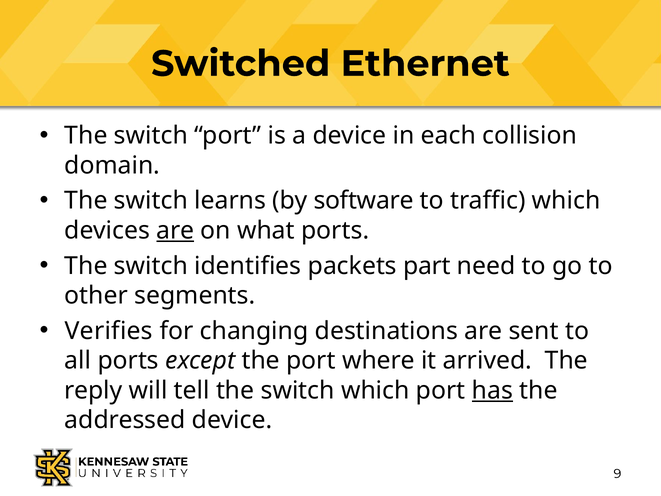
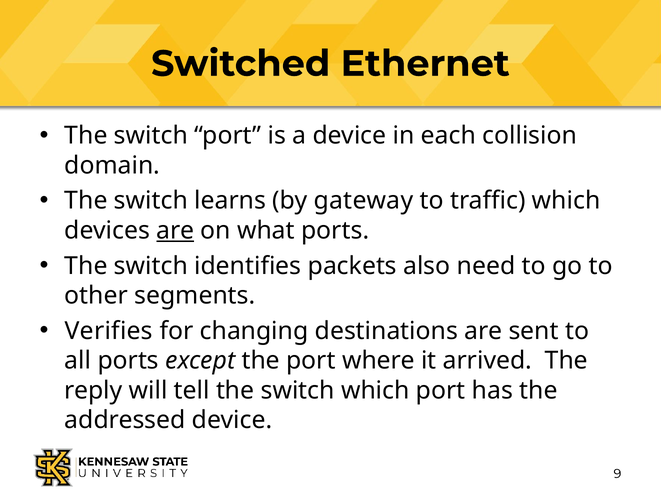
software: software -> gateway (363, 201)
part: part -> also (427, 266)
has underline: present -> none (492, 390)
